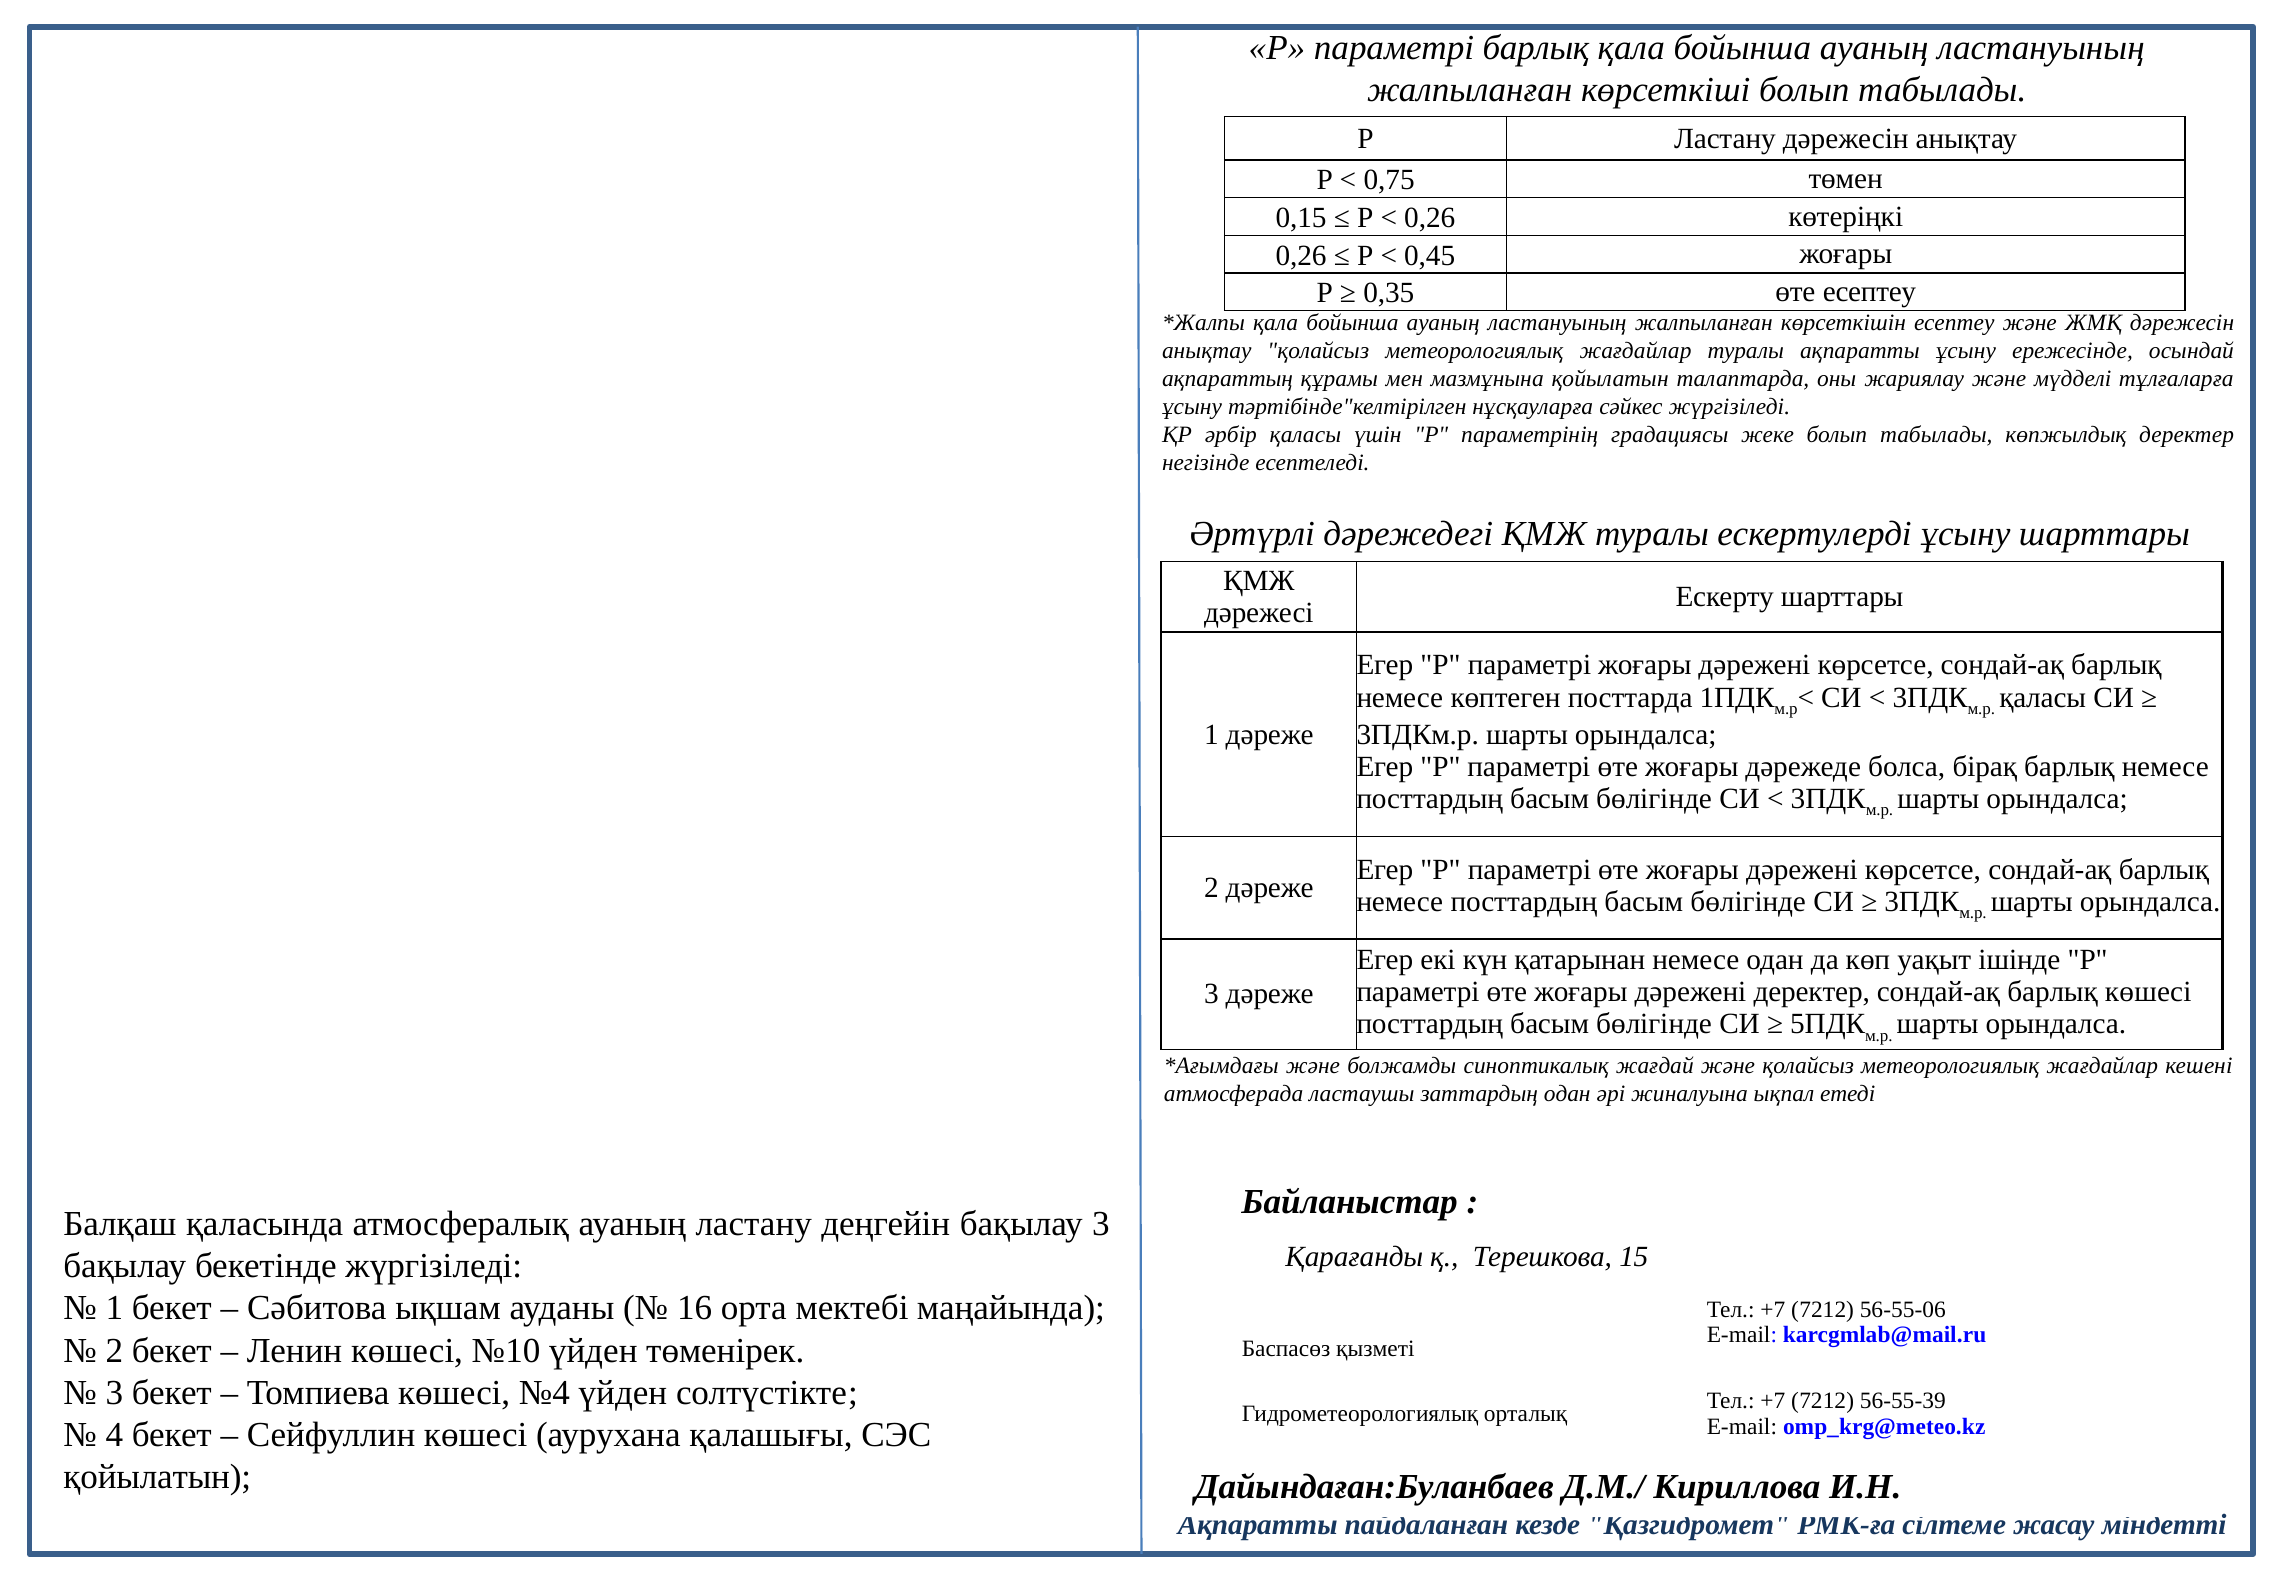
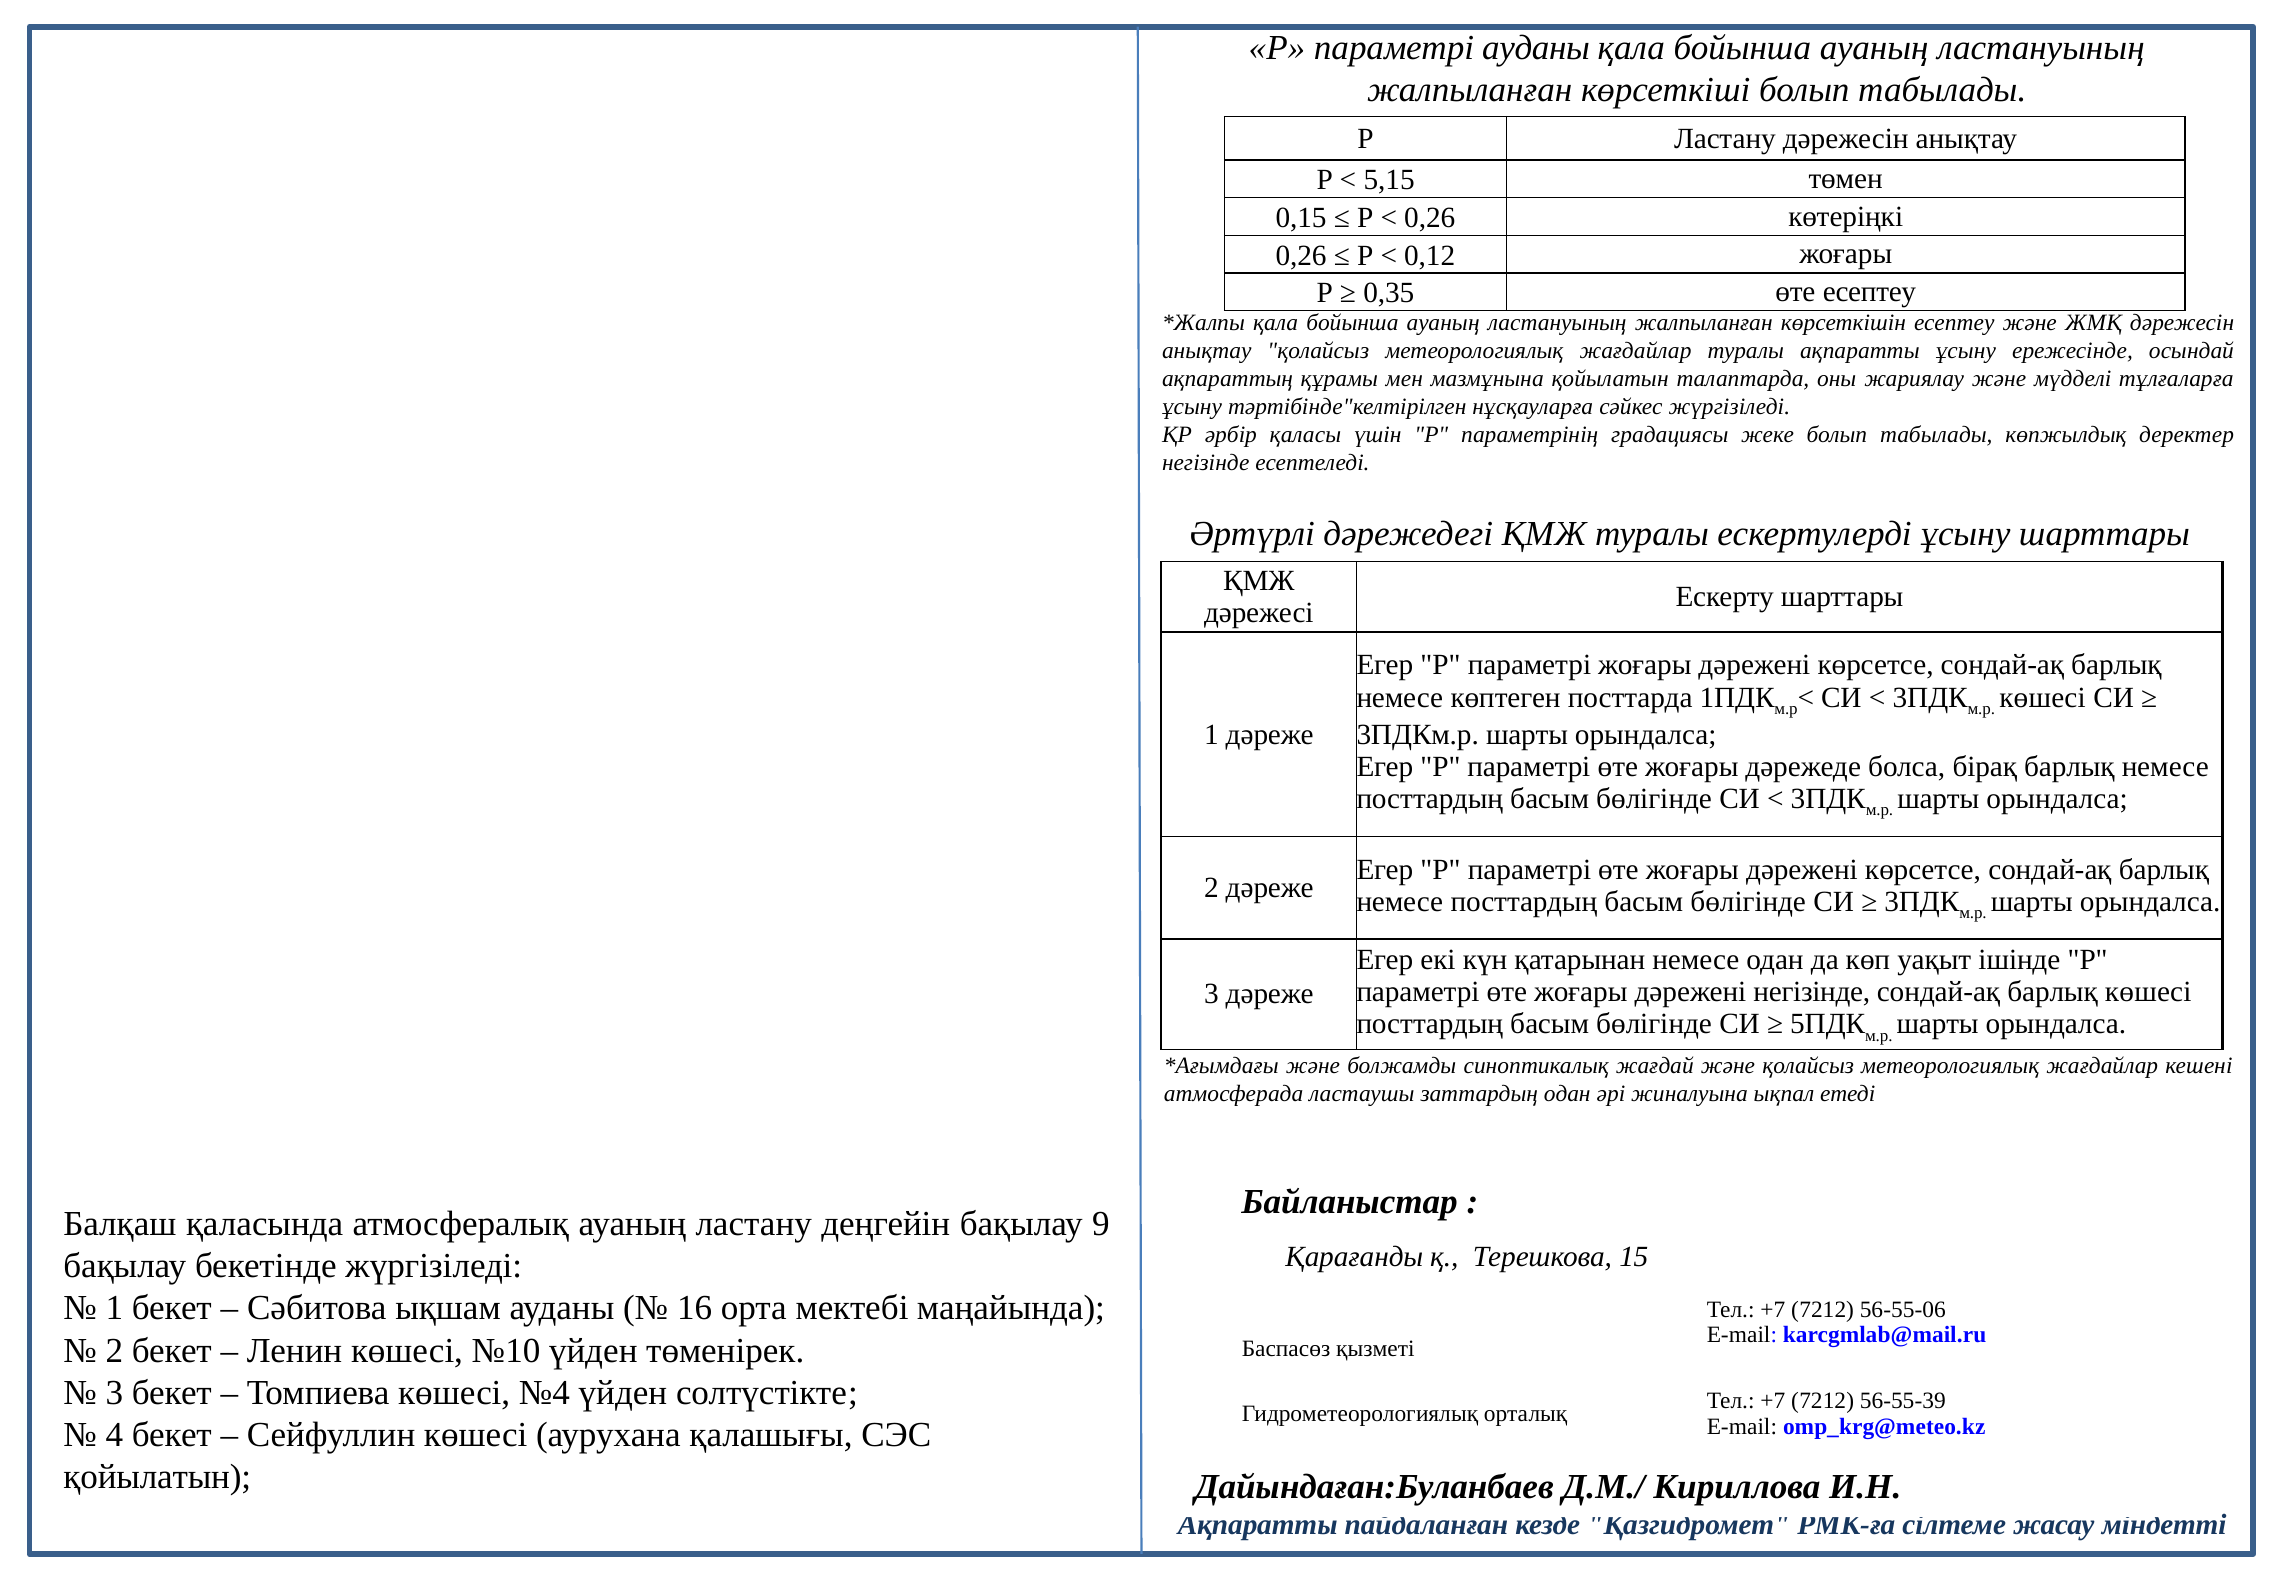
параметрі барлық: барлық -> ауданы (1536, 48)
0,75: 0,75 -> 5,15 (1389, 180)
0,45: 0,45 -> 0,12 (1430, 255)
қаласы: қаласы -> көшесі (2042, 697)
дәрежені деректер: деректер -> негізінде (1812, 992)
бақылау 3: 3 -> 9 (1101, 1224)
